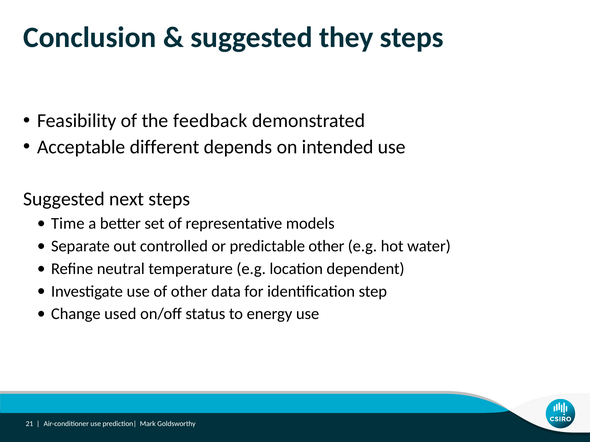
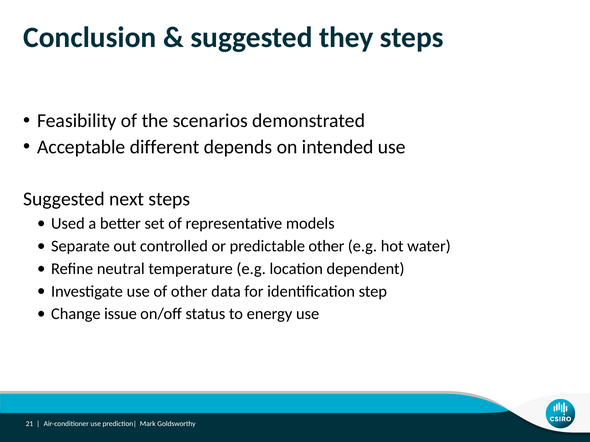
feedback: feedback -> scenarios (210, 121)
Time: Time -> Used (68, 224)
used: used -> issue (120, 314)
